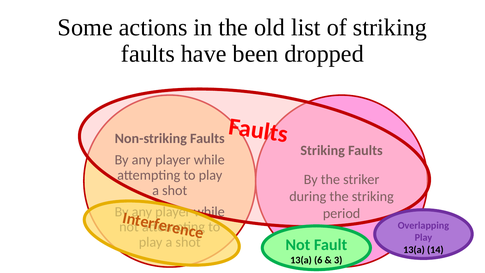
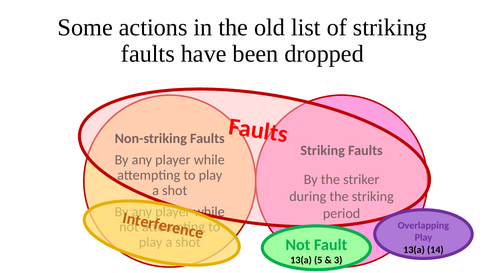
6: 6 -> 5 (318, 260)
